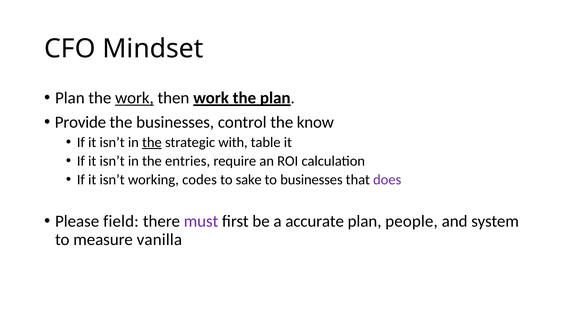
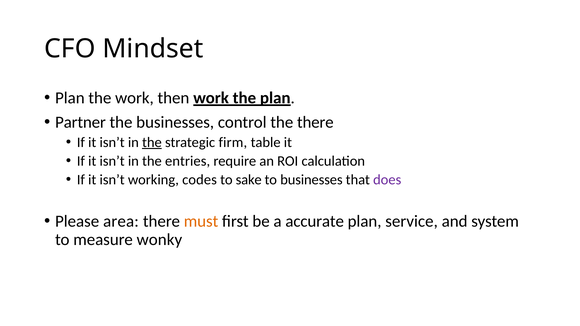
work underline: present -> none (134, 98)
Provide: Provide -> Partner (80, 122)
the know: know -> there (315, 122)
with: with -> firm (233, 142)
field: field -> area (121, 221)
must colour: purple -> orange (201, 221)
people: people -> service (412, 221)
vanilla: vanilla -> wonky (159, 240)
